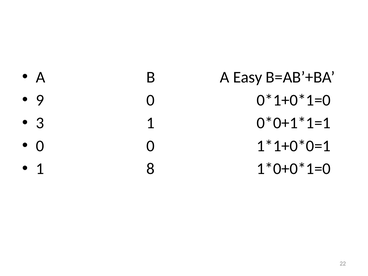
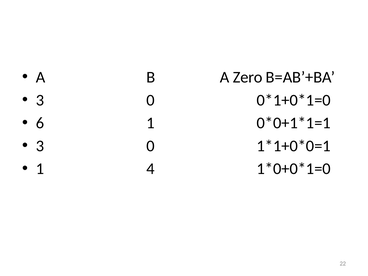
Easy: Easy -> Zero (248, 77)
9: 9 -> 3 (40, 100)
3: 3 -> 6 (40, 123)
0: 0 -> 3 (40, 146)
8: 8 -> 4 (150, 169)
